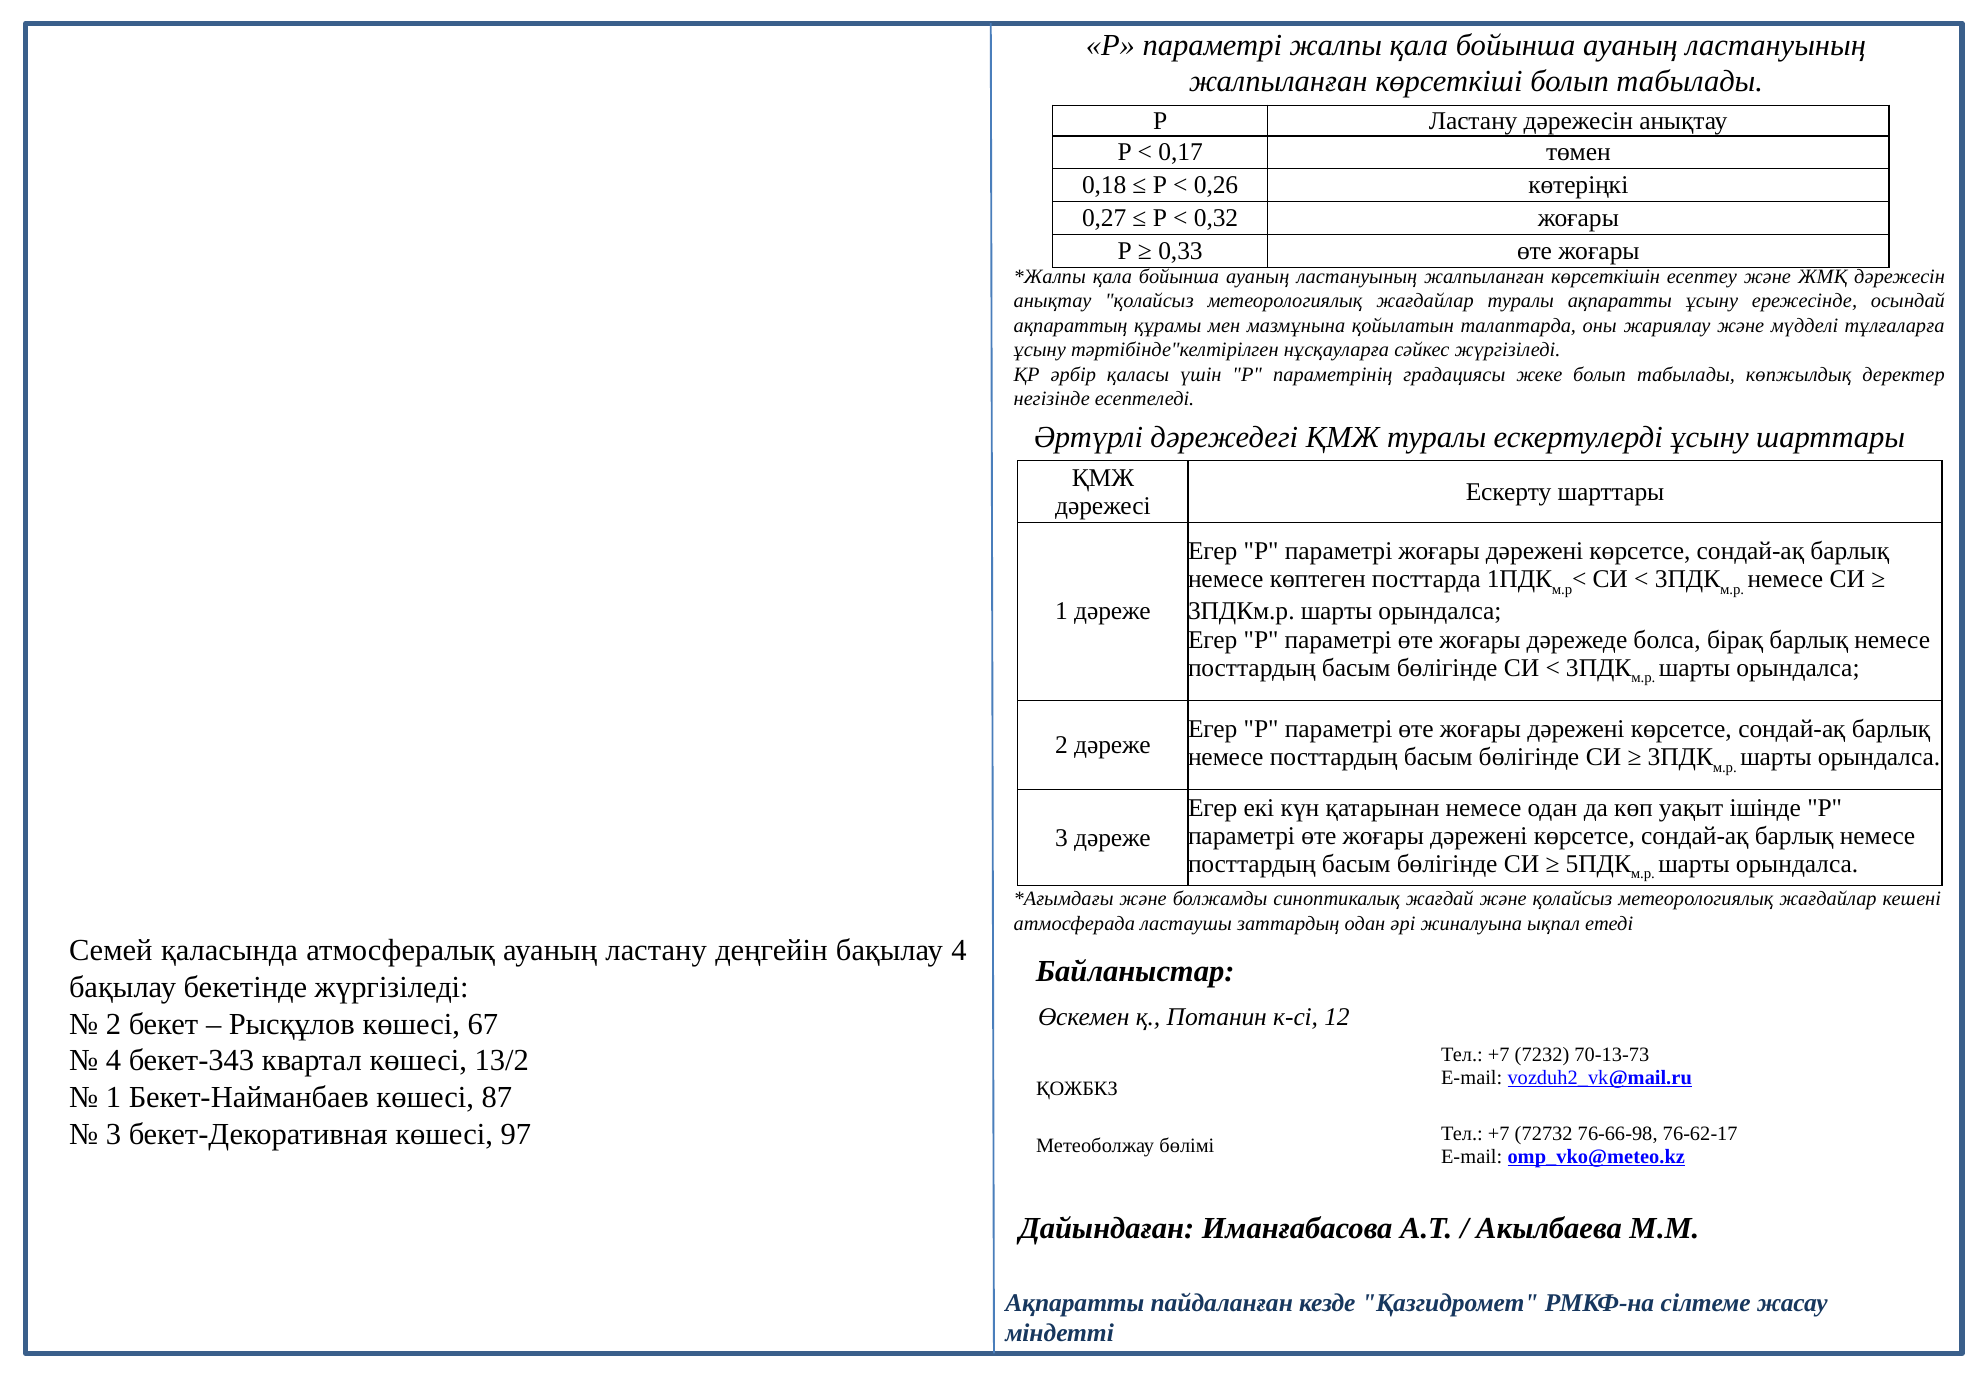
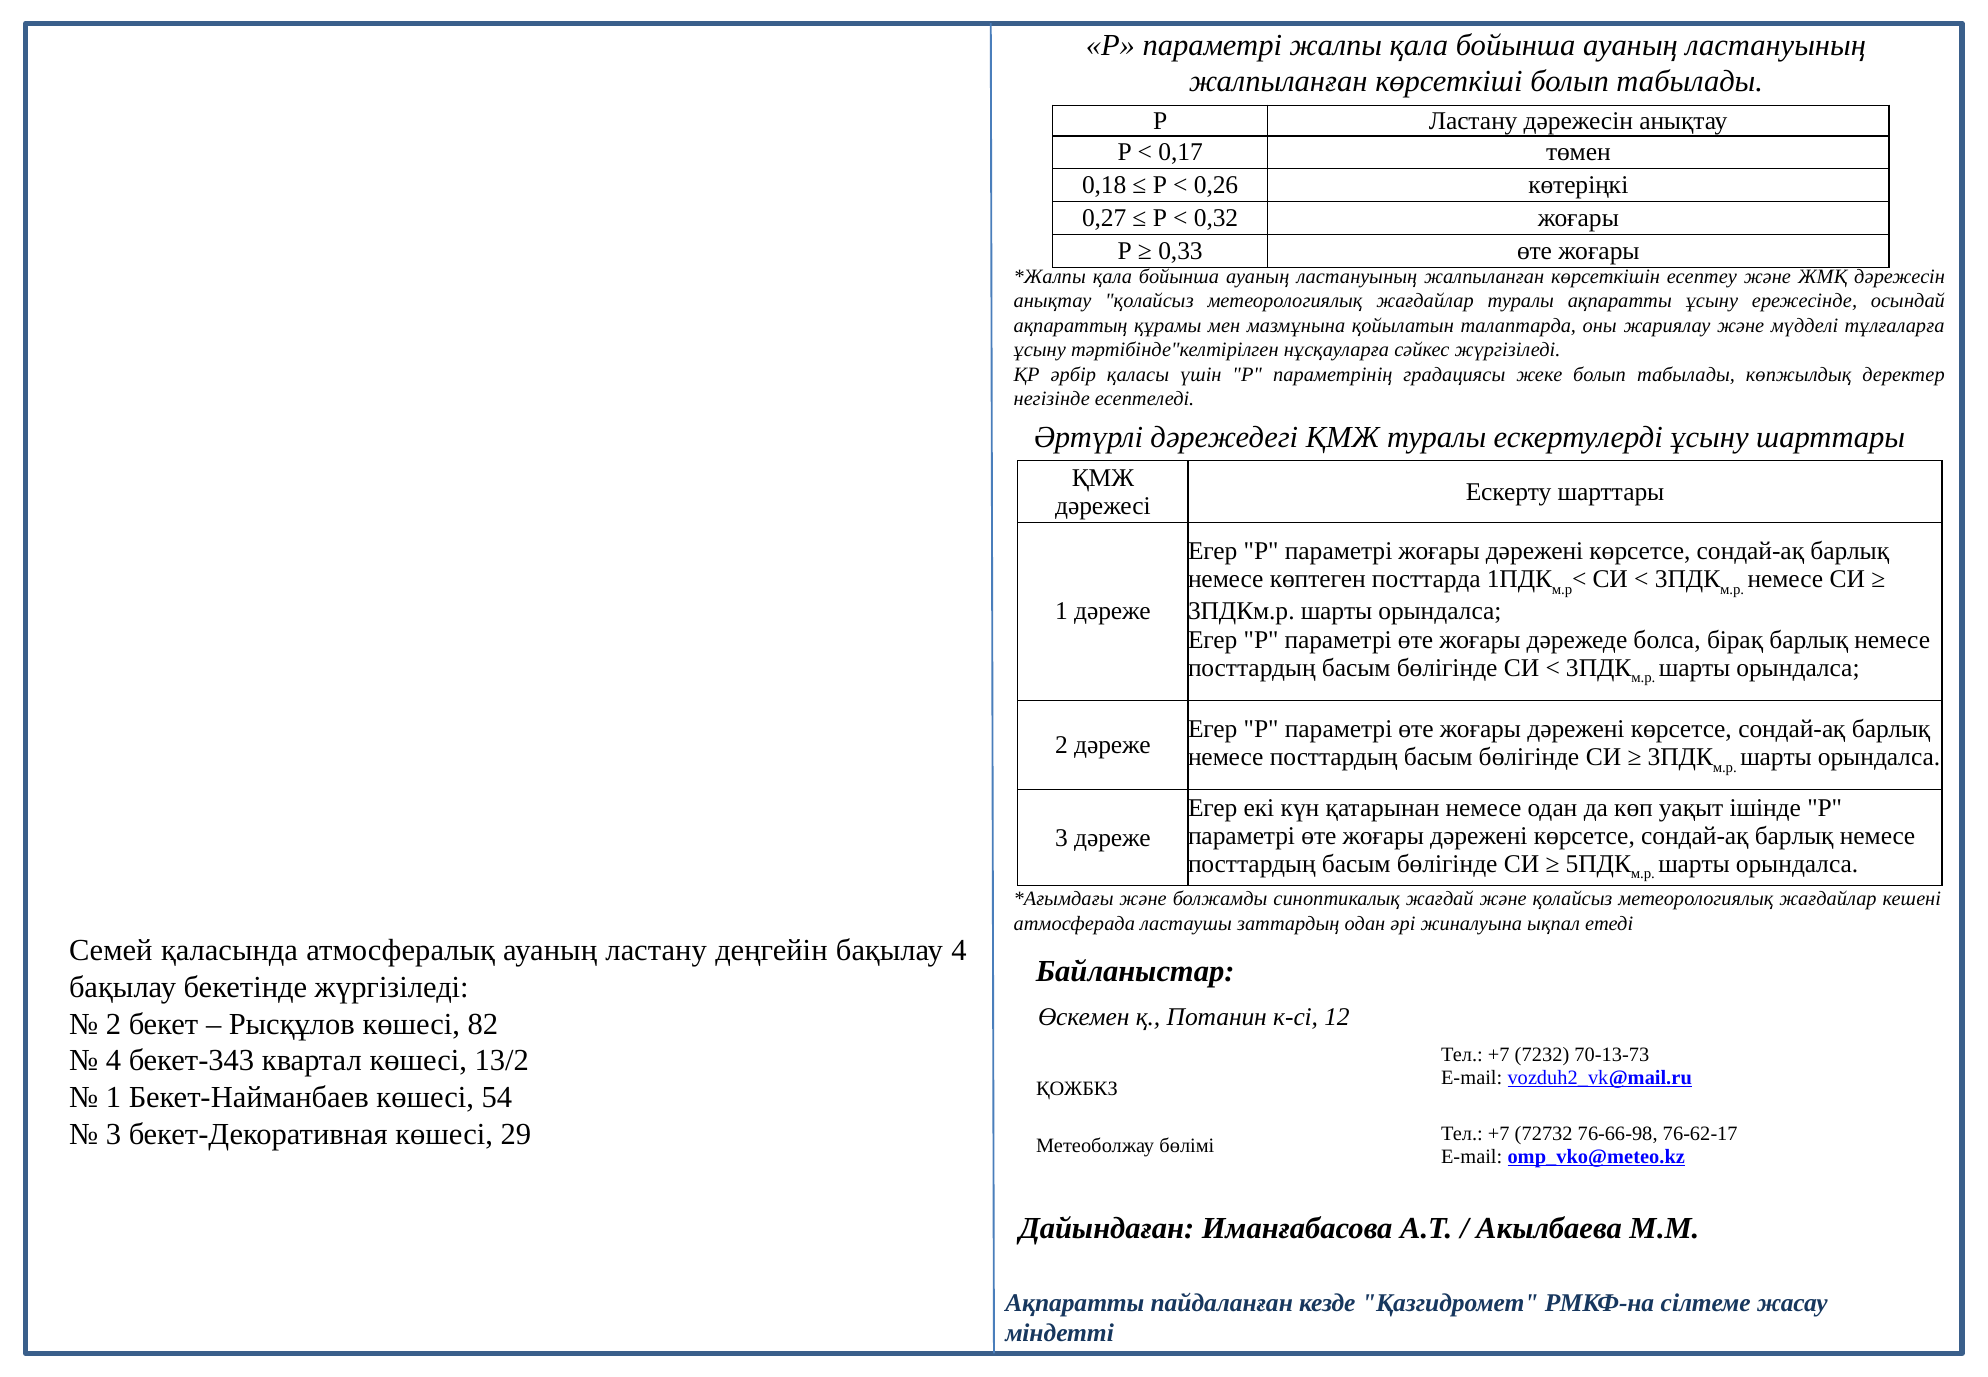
67: 67 -> 82 (483, 1023)
87: 87 -> 54 (497, 1097)
97: 97 -> 29 (516, 1134)
